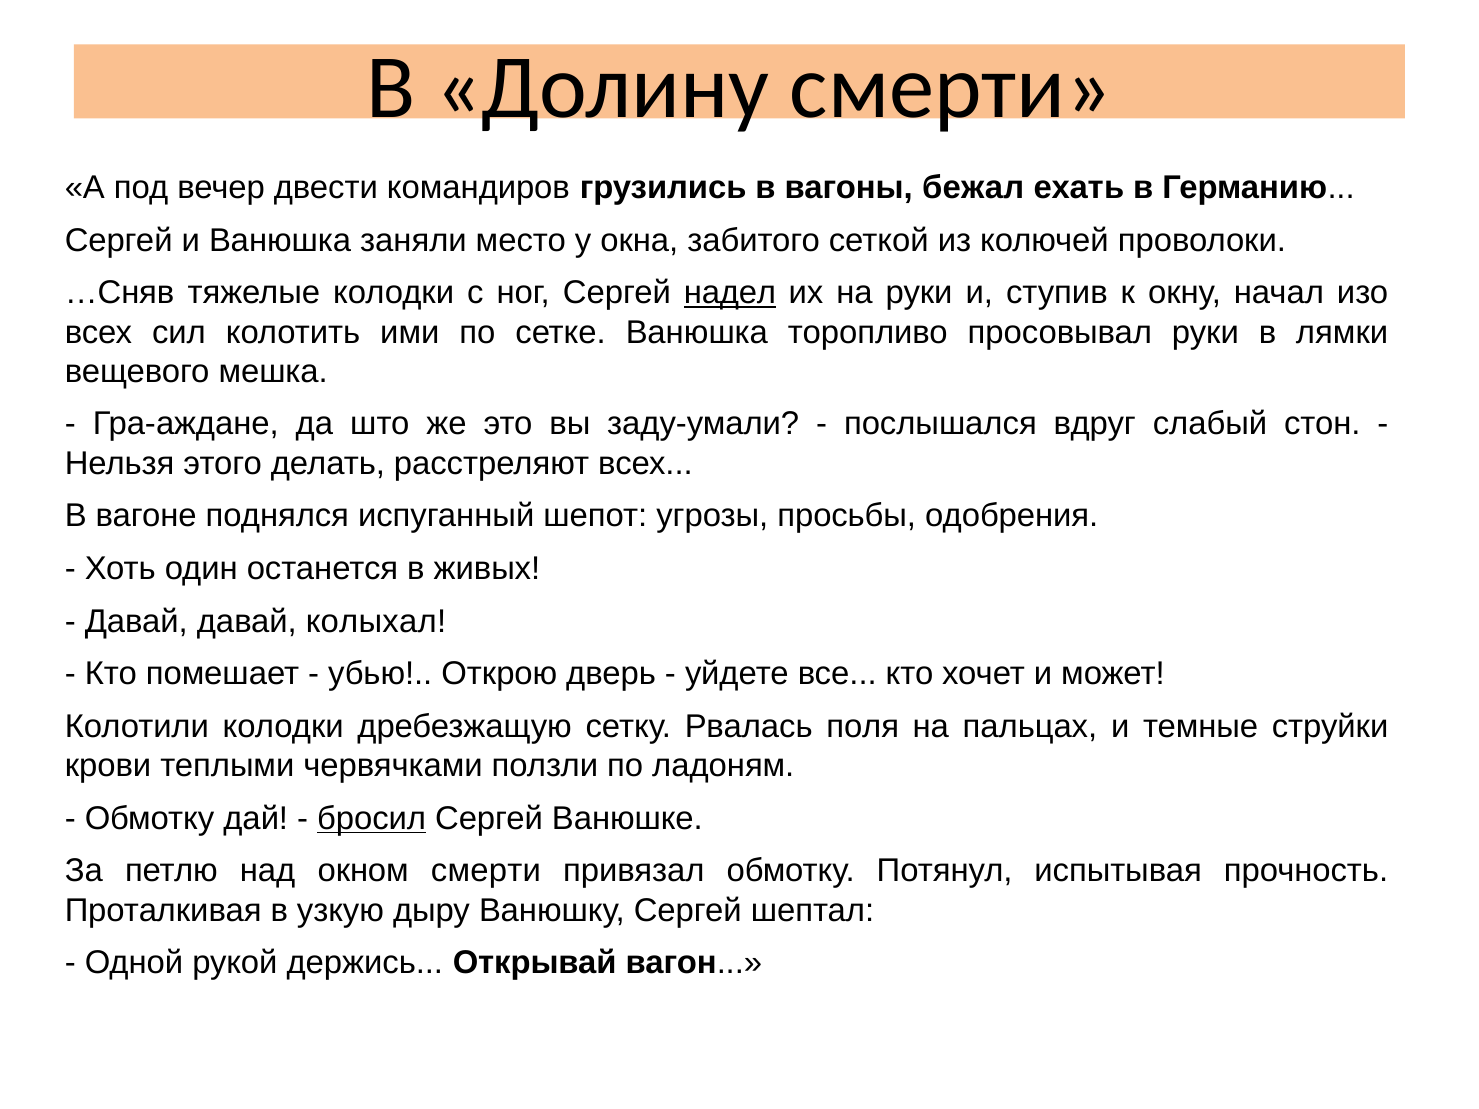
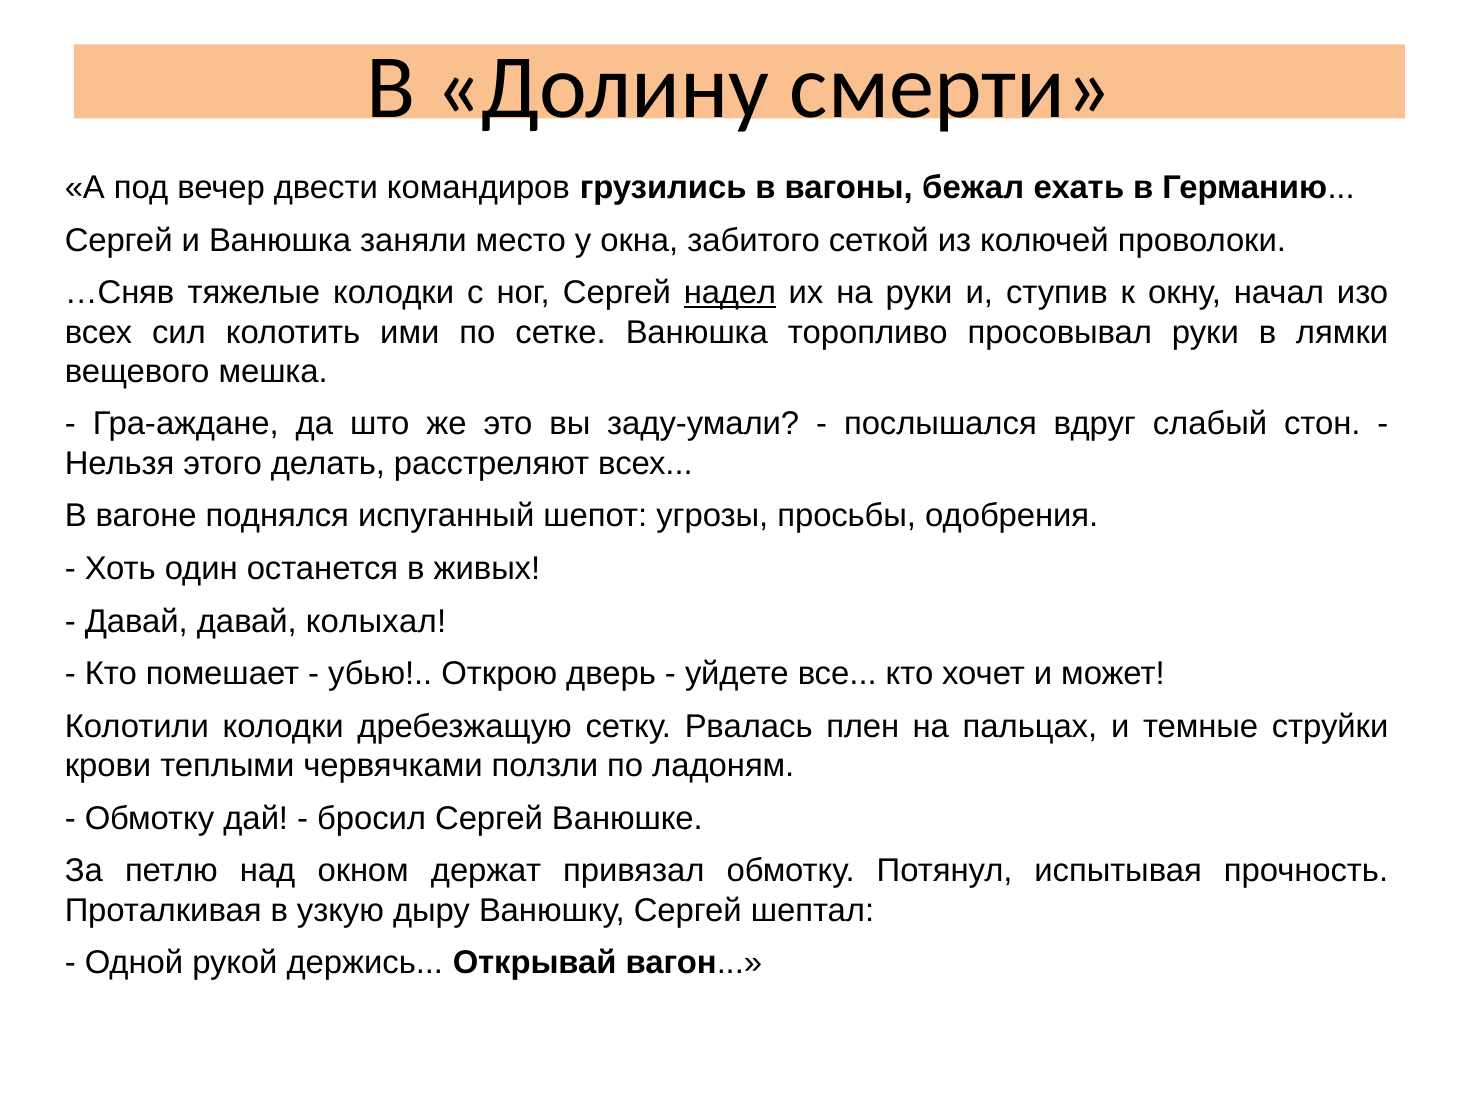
поля: поля -> плен (863, 727)
бросил underline: present -> none (372, 819)
окном смерти: смерти -> держат (486, 871)
